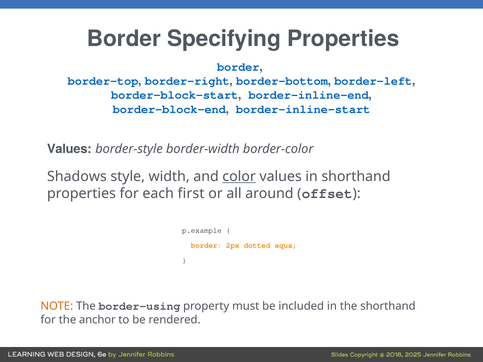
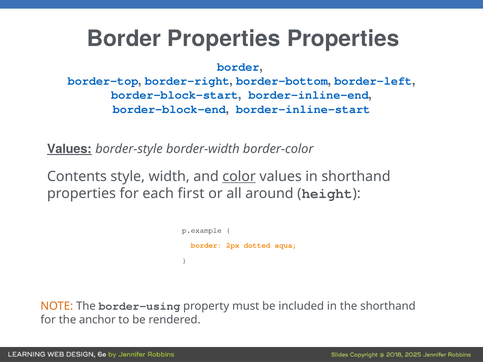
Border Specifying: Specifying -> Properties (224, 39)
Values underline: none -> present (69, 149)
Shadows: Shadows -> Contents (77, 177)
offset: offset -> height (327, 194)
